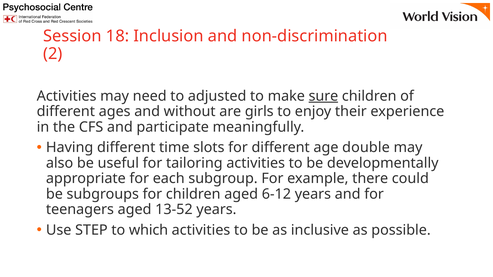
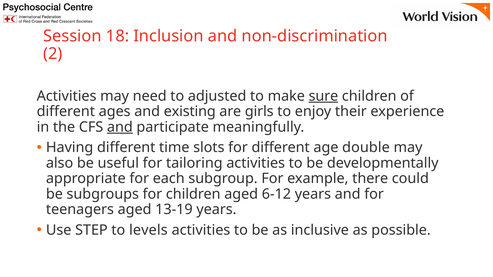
without: without -> existing (190, 112)
and underline: none -> present (120, 127)
13-52: 13-52 -> 13-19 (174, 210)
which: which -> levels (148, 230)
